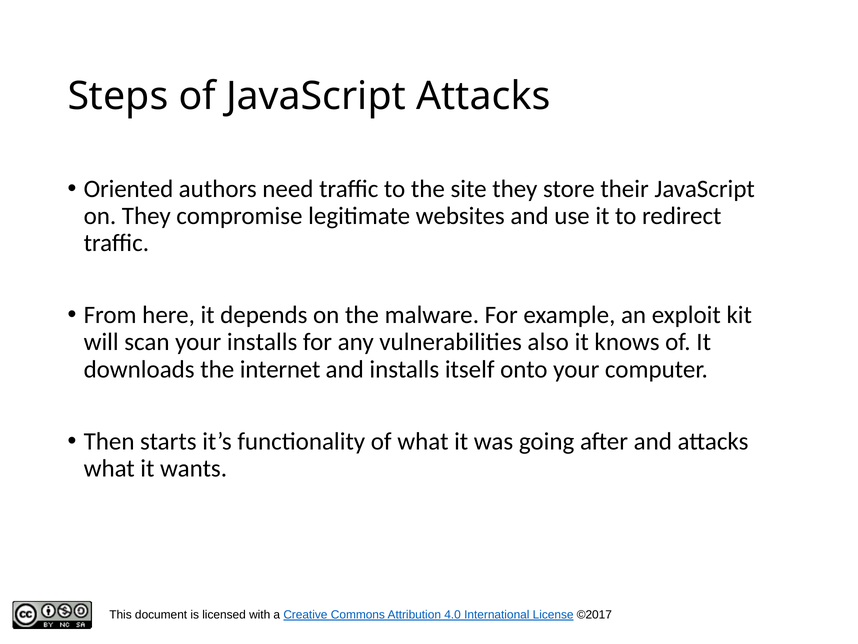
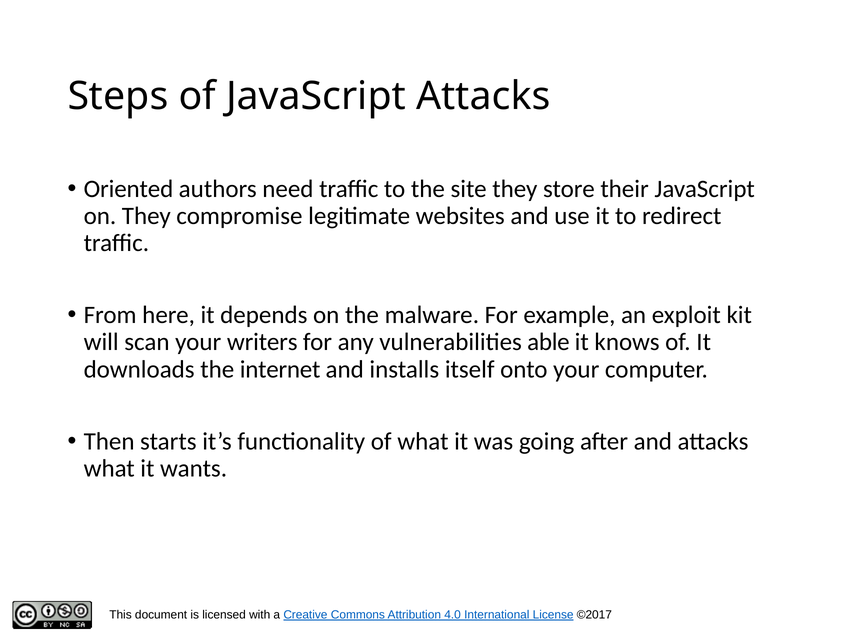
your installs: installs -> writers (262, 342)
also: also -> able (548, 342)
